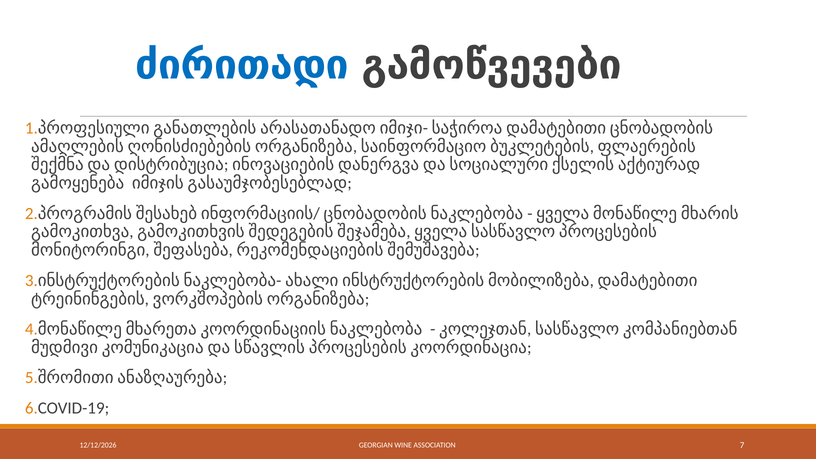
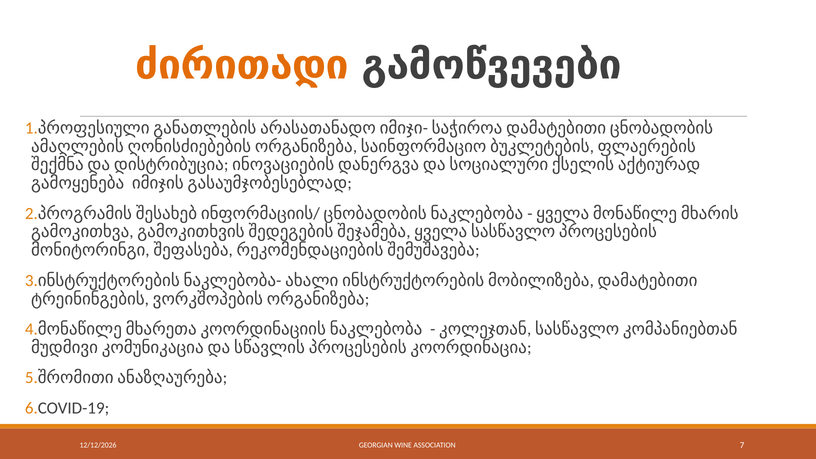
ძირითადი colour: blue -> orange (242, 65)
